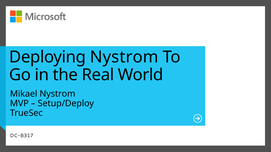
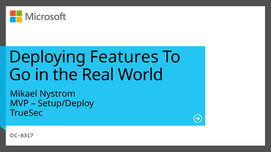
Deploying Nystrom: Nystrom -> Features (124, 57)
